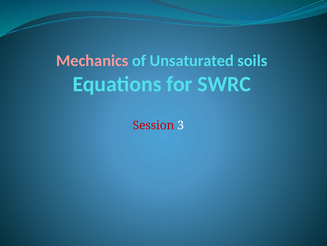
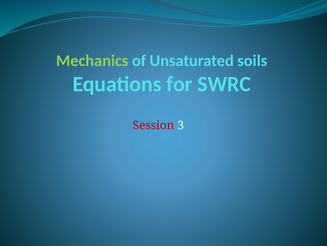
Mechanics colour: pink -> light green (92, 61)
